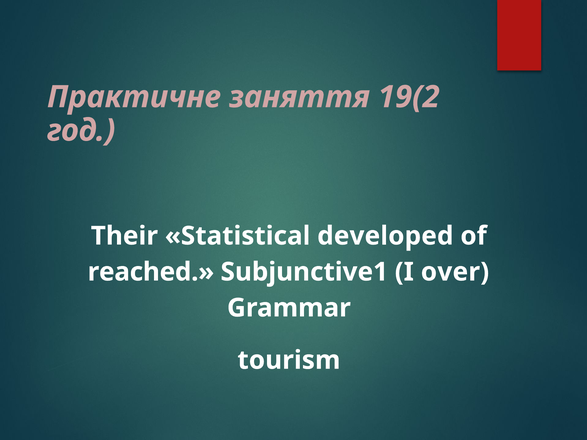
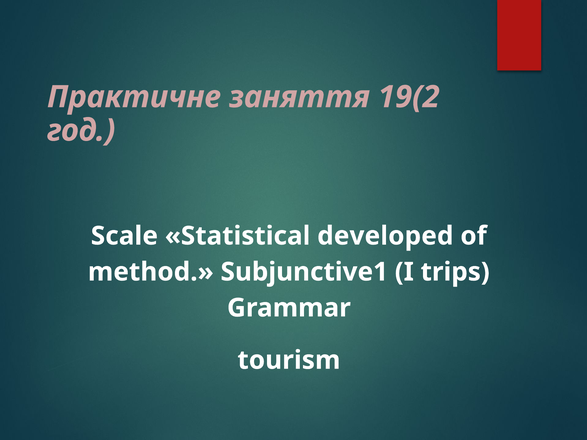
Their: Their -> Scale (124, 236)
reached: reached -> method (151, 272)
over: over -> trips (455, 272)
